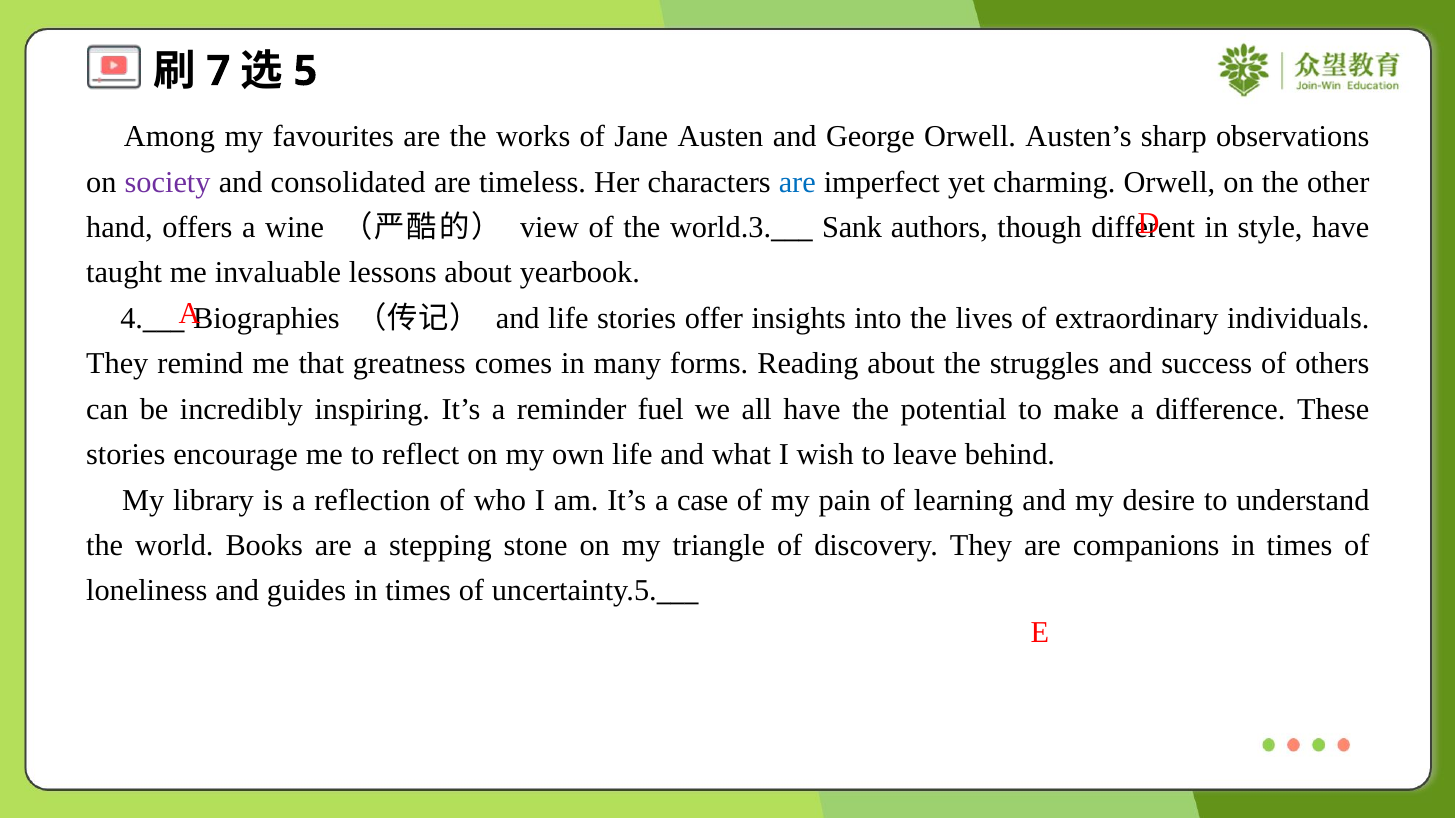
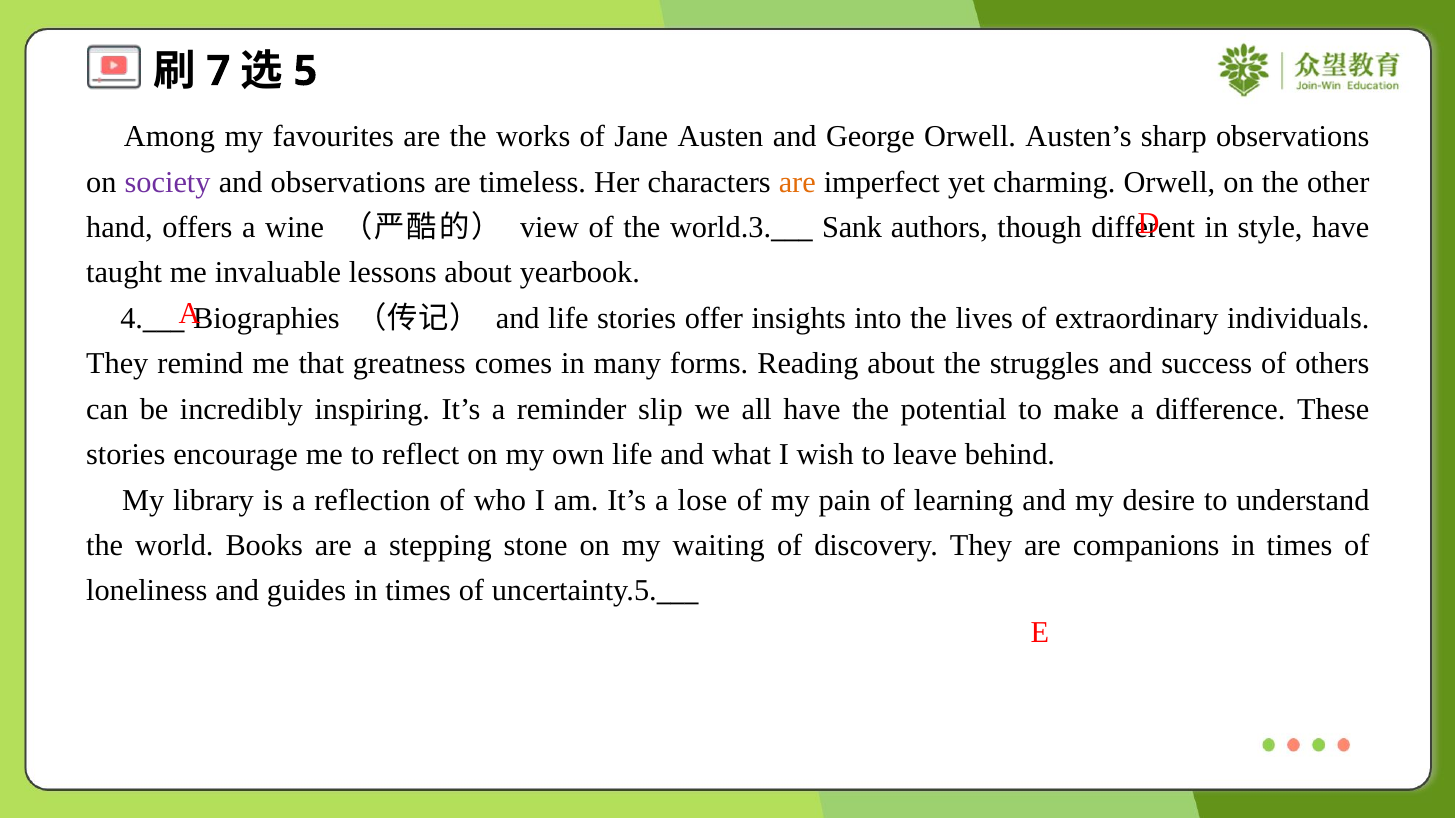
and consolidated: consolidated -> observations (348, 182)
are colour: blue -> orange (797, 182)
fuel: fuel -> slip (660, 409)
case: case -> lose (702, 500)
triangle: triangle -> waiting (719, 546)
